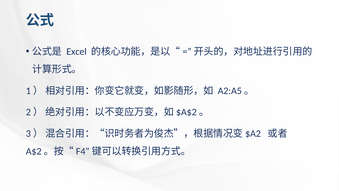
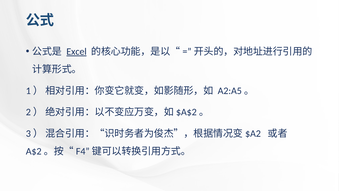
Excel underline: none -> present (77, 51)
